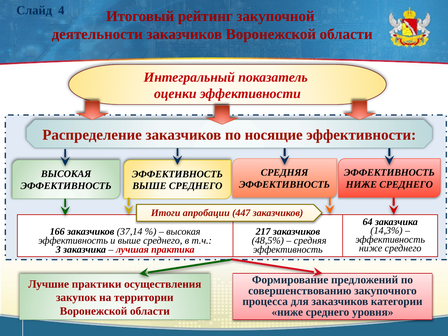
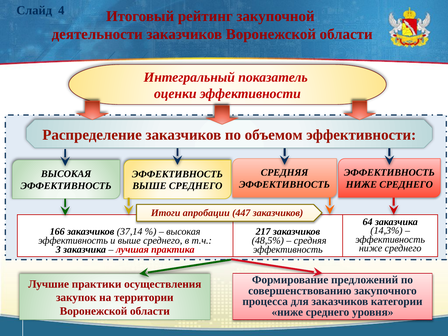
носящие: носящие -> объемом (274, 135)
